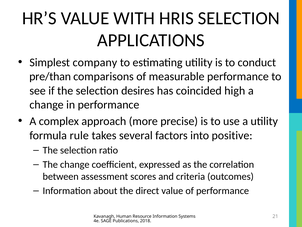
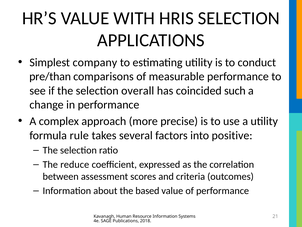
desires: desires -> overall (138, 90)
high: high -> such (235, 90)
The change: change -> reduce (75, 164)
direct: direct -> based (147, 190)
